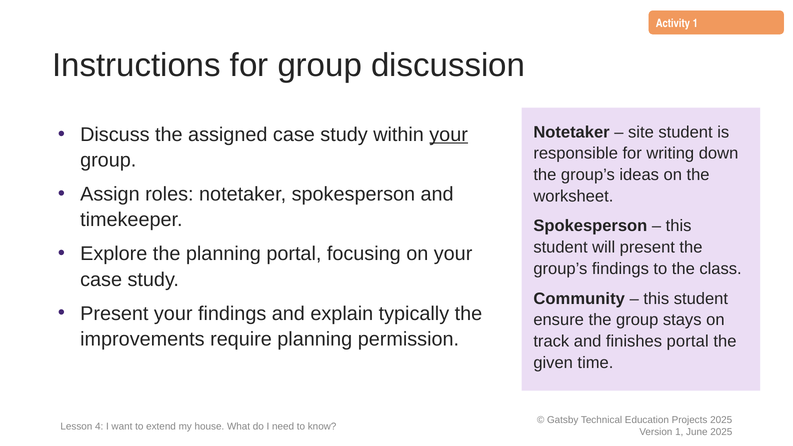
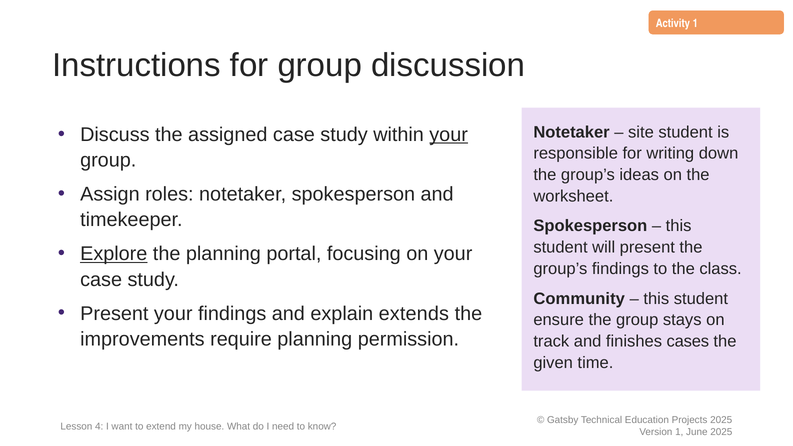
Explore underline: none -> present (114, 254)
typically: typically -> extends (414, 314)
finishes portal: portal -> cases (688, 341)
